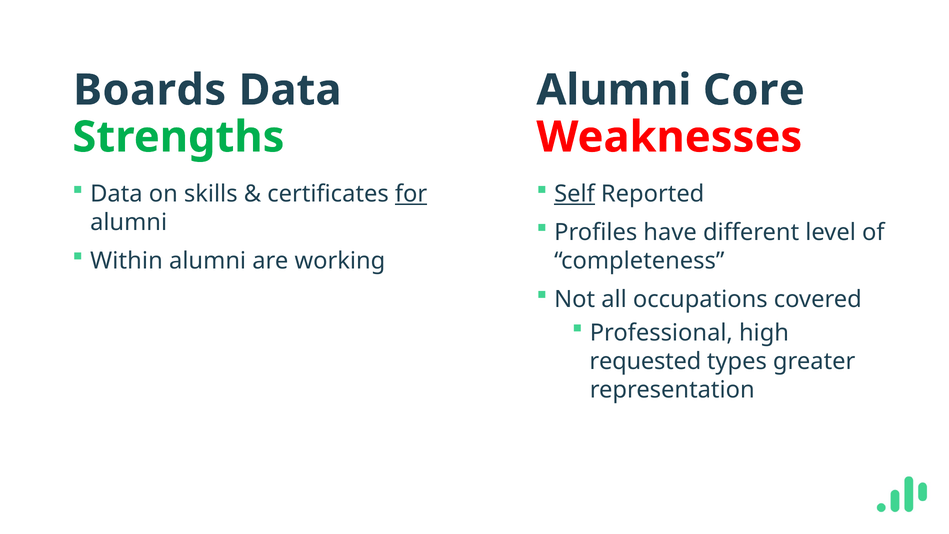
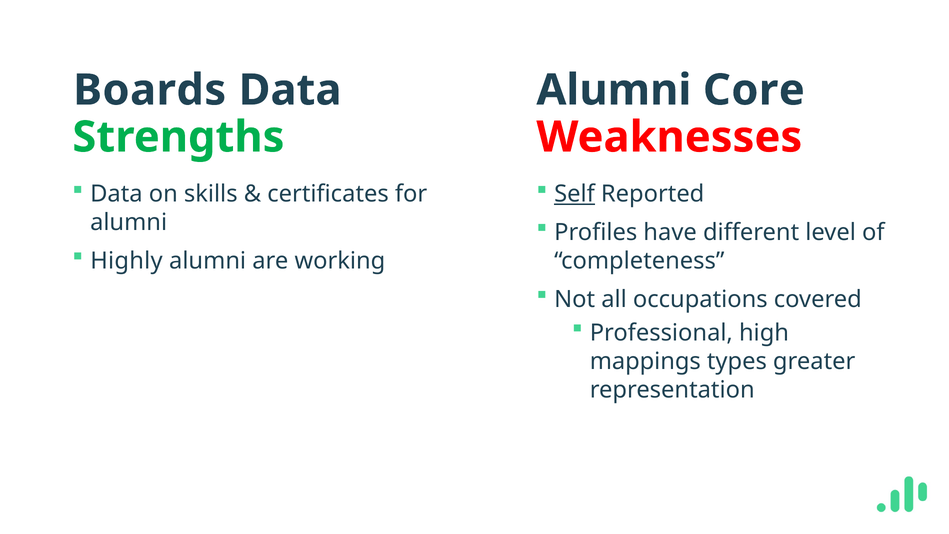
for underline: present -> none (411, 194)
Within: Within -> Highly (126, 261)
requested: requested -> mappings (645, 361)
